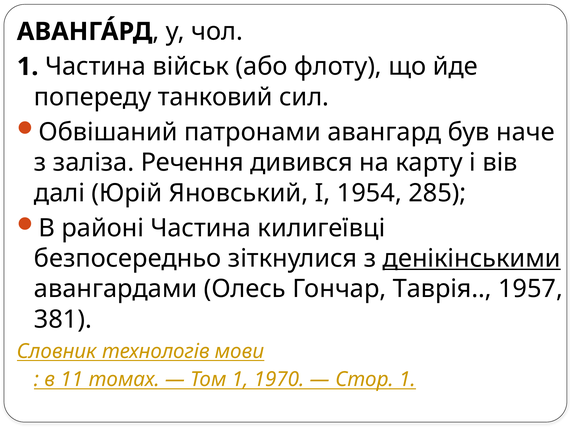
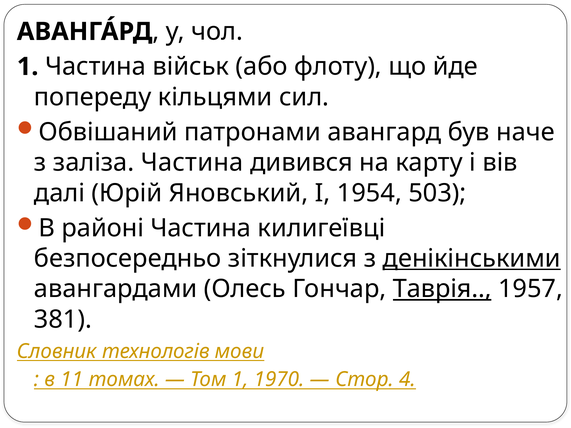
танковий: танковий -> кільцями (215, 97)
заліза Речення: Речення -> Частина (192, 163)
285: 285 -> 503 (437, 193)
Таврія underline: none -> present (442, 289)
Стор 1: 1 -> 4 (408, 380)
